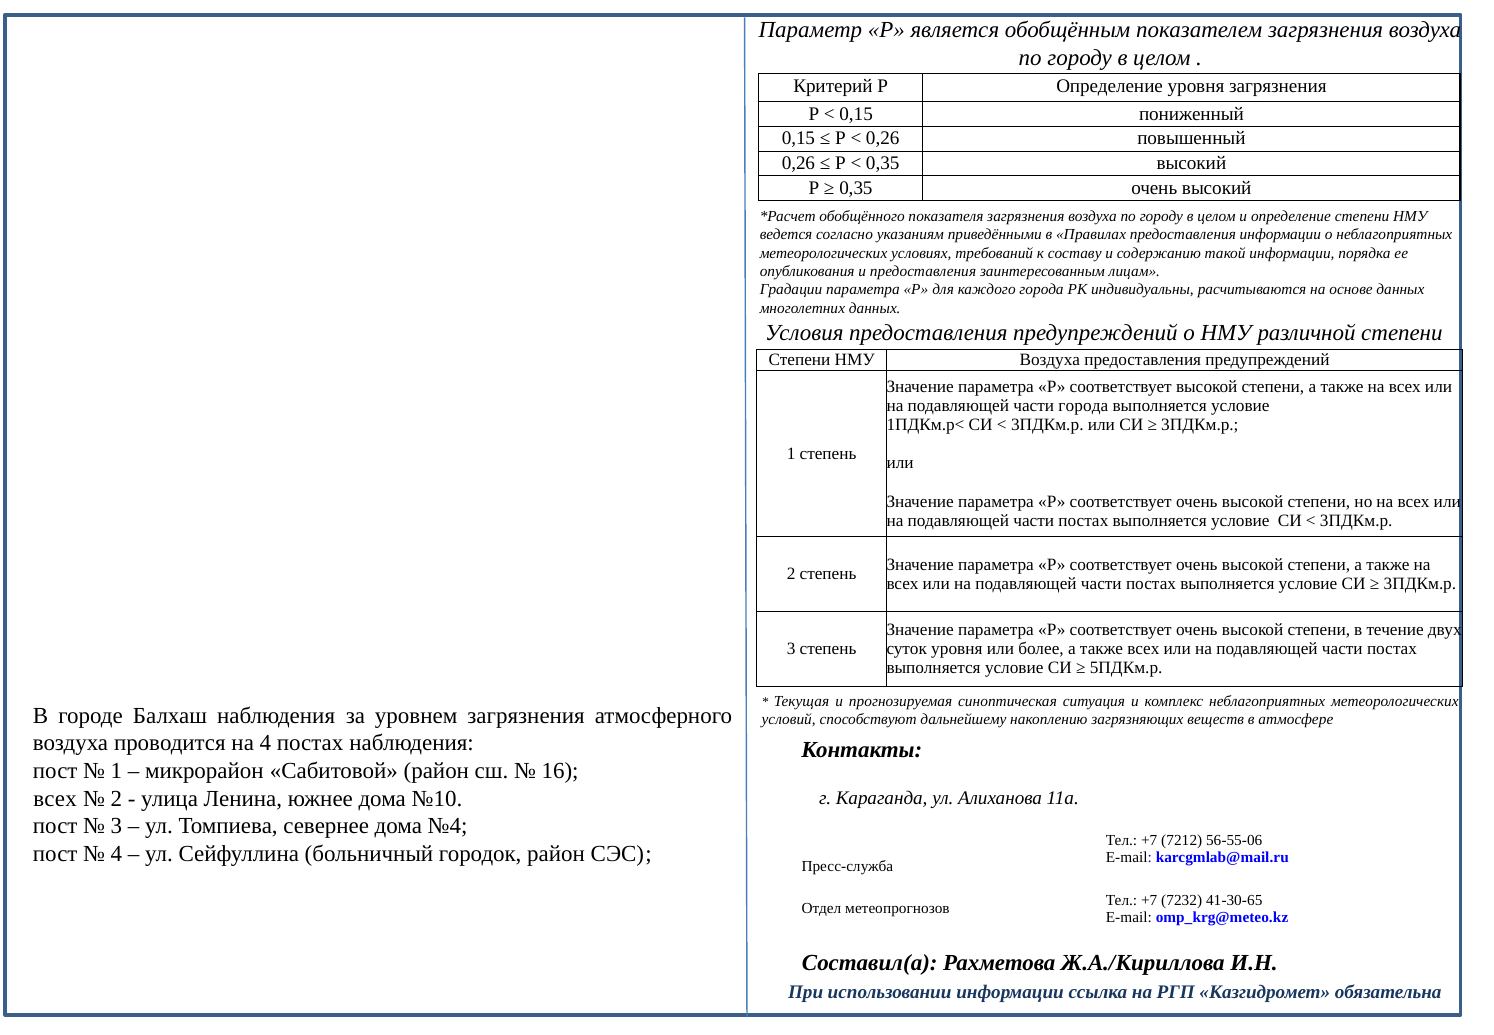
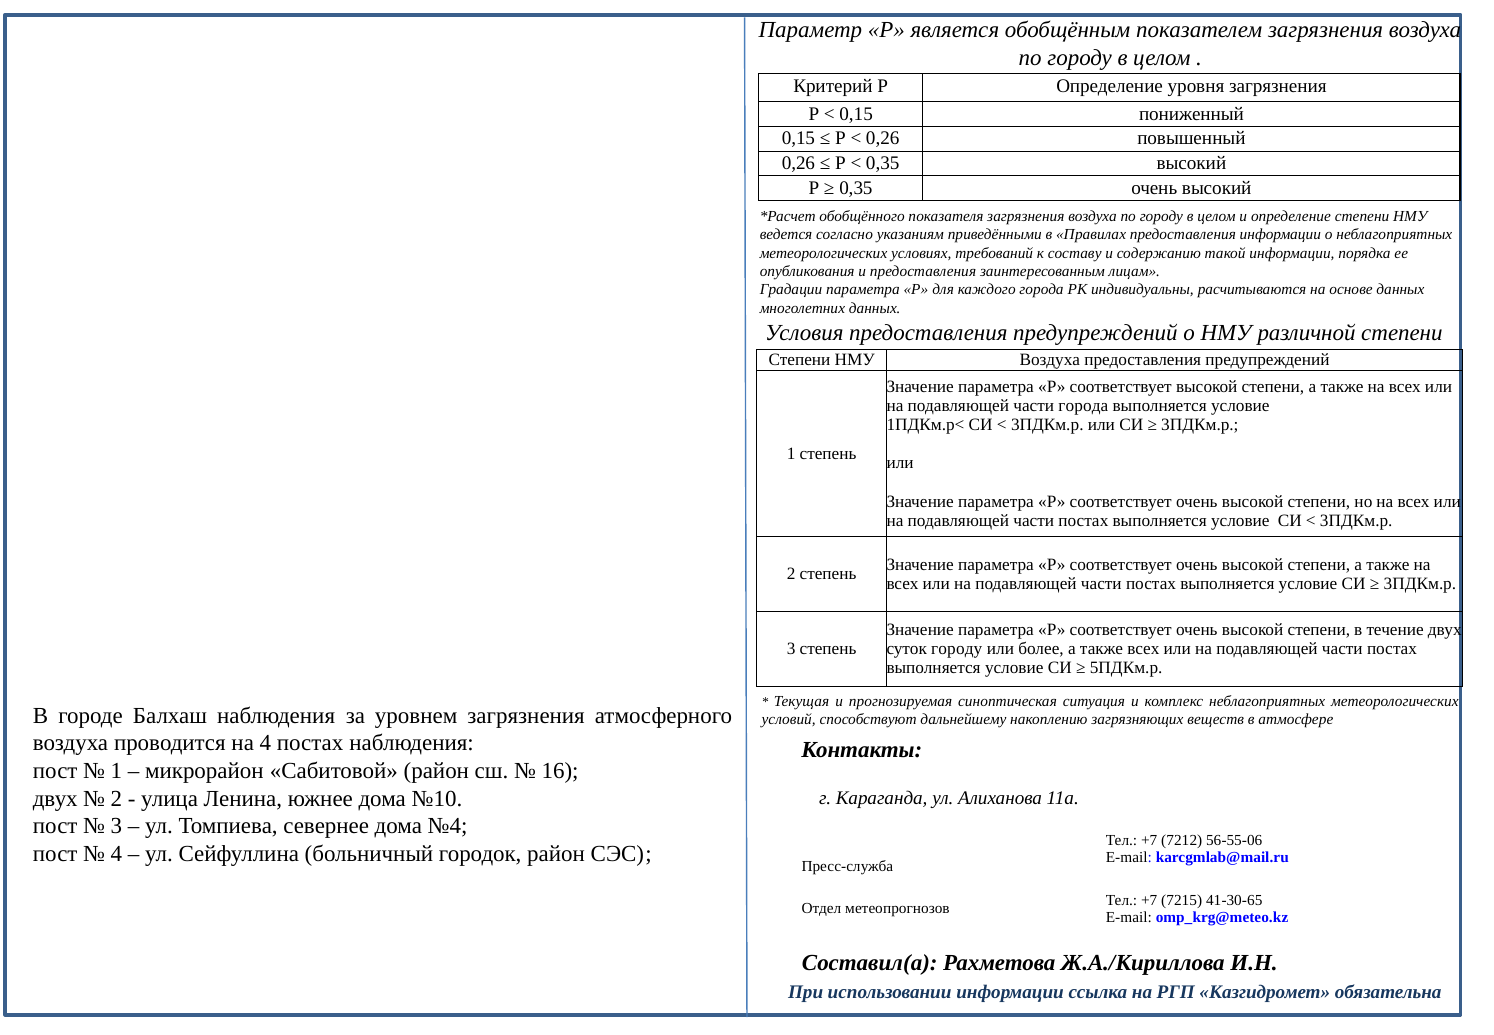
суток уровня: уровня -> городу (957, 648)
всех: всех -> двух (55, 798)
7232: 7232 -> 7215 (1182, 900)
